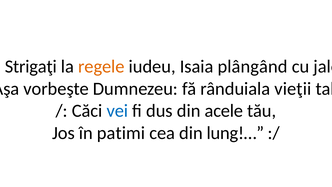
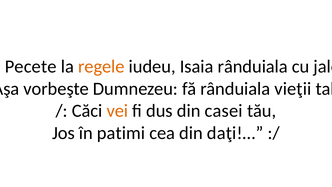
Strigaţi: Strigaţi -> Pecete (31, 66)
Isaia plângând: plângând -> rânduiala (253, 66)
vei colour: blue -> orange (117, 111)
acele: acele -> casei (224, 111)
lung!…: lung!… -> daţi!… (235, 133)
